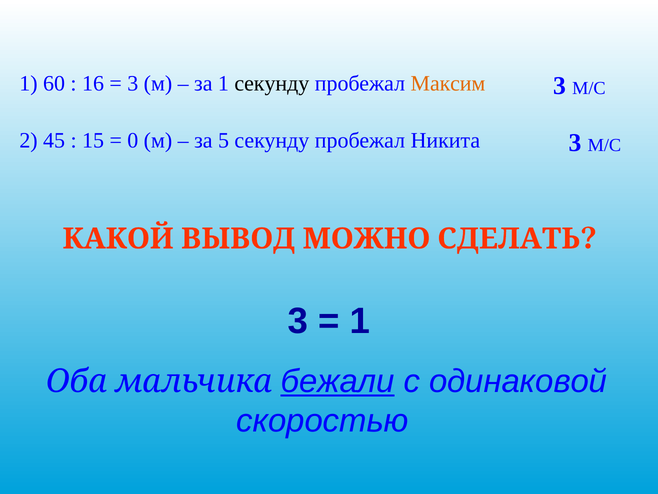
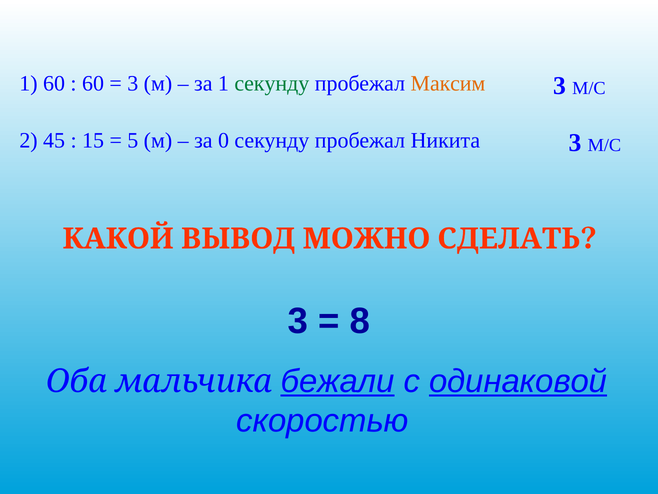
16: 16 -> 60 (93, 83)
секунду colour: black -> green (272, 83)
0: 0 -> 5 (133, 140)
5: 5 -> 0 (223, 140)
1: 1 -> 8 (360, 321)
одинаковой underline: none -> present (518, 381)
